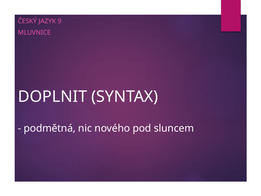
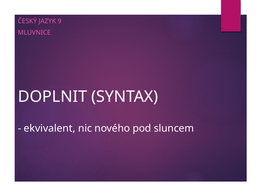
podmětná: podmětná -> ekvivalent (50, 128)
